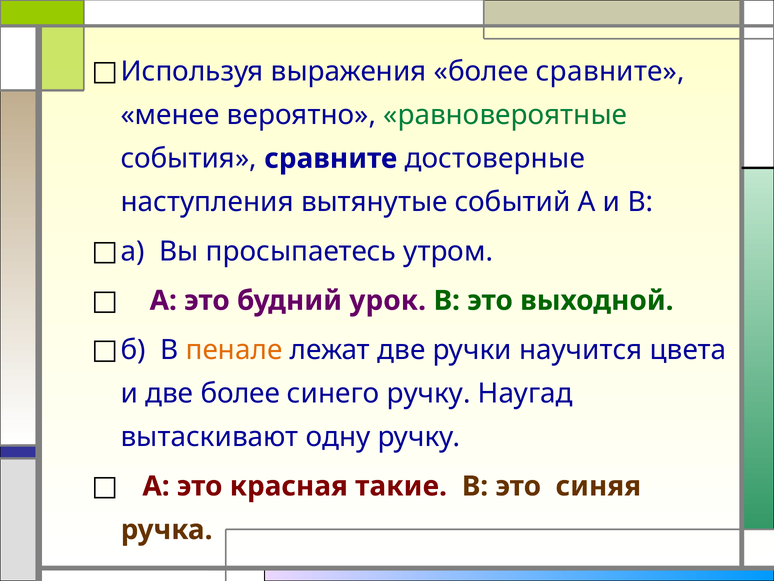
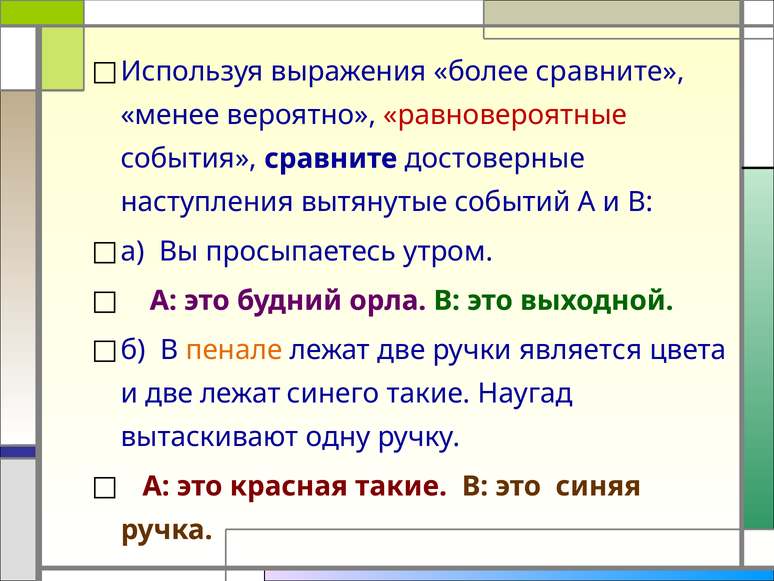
равновероятные colour: green -> red (505, 115)
урок: урок -> орла (388, 300)
научится: научится -> является (581, 350)
две более: более -> лежат (240, 393)
синего ручку: ручку -> такие (429, 393)
